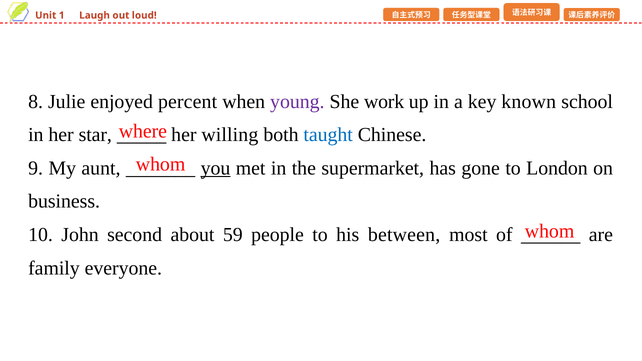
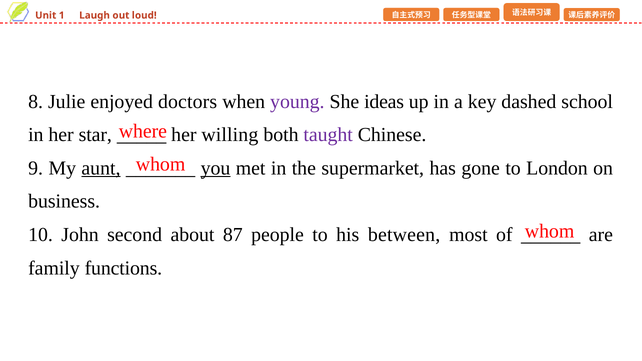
percent: percent -> doctors (188, 102)
work: work -> ideas (384, 102)
known: known -> dashed (529, 102)
taught colour: blue -> purple (328, 135)
aunt underline: none -> present (101, 168)
59: 59 -> 87 (233, 235)
everyone: everyone -> functions (123, 268)
